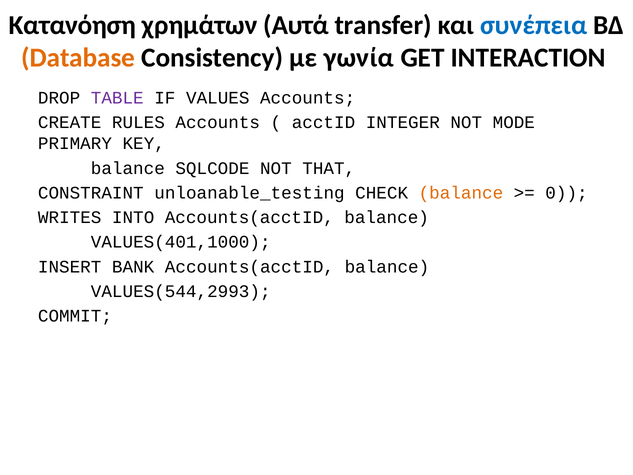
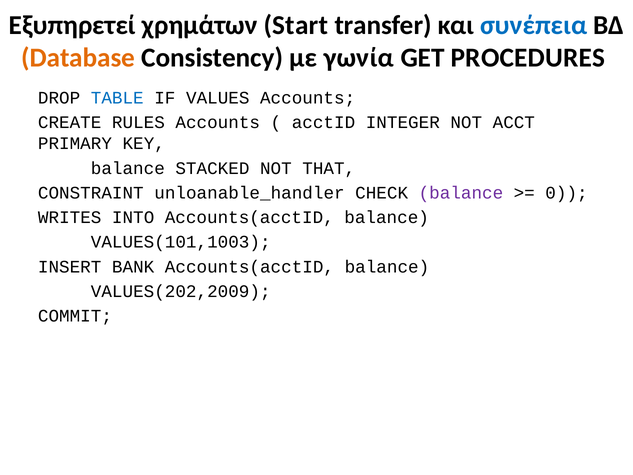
Κατανόηση: Κατανόηση -> Εξυπηρετεί (72, 25)
Αυτά: Αυτά -> Start (296, 25)
INTERACTION: INTERACTION -> PROCEDURES (528, 58)
TABLE colour: purple -> blue (117, 98)
MODE: MODE -> ACCT (514, 122)
SQLCODE: SQLCODE -> STACKED (212, 168)
unloanable_testing: unloanable_testing -> unloanable_handler (249, 193)
balance colour: orange -> purple (461, 193)
VALUES(401,1000: VALUES(401,1000 -> VALUES(101,1003 (181, 242)
VALUES(544,2993: VALUES(544,2993 -> VALUES(202,2009 (181, 291)
